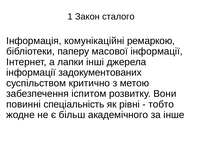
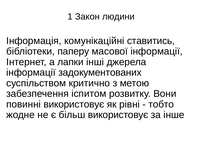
сталого: сталого -> людини (118, 17)
ремаркою: ремаркою -> ставитись (151, 41)
повинні спеціальність: спеціальність -> використовує (74, 105)
більш академічного: академічного -> використовує (118, 115)
